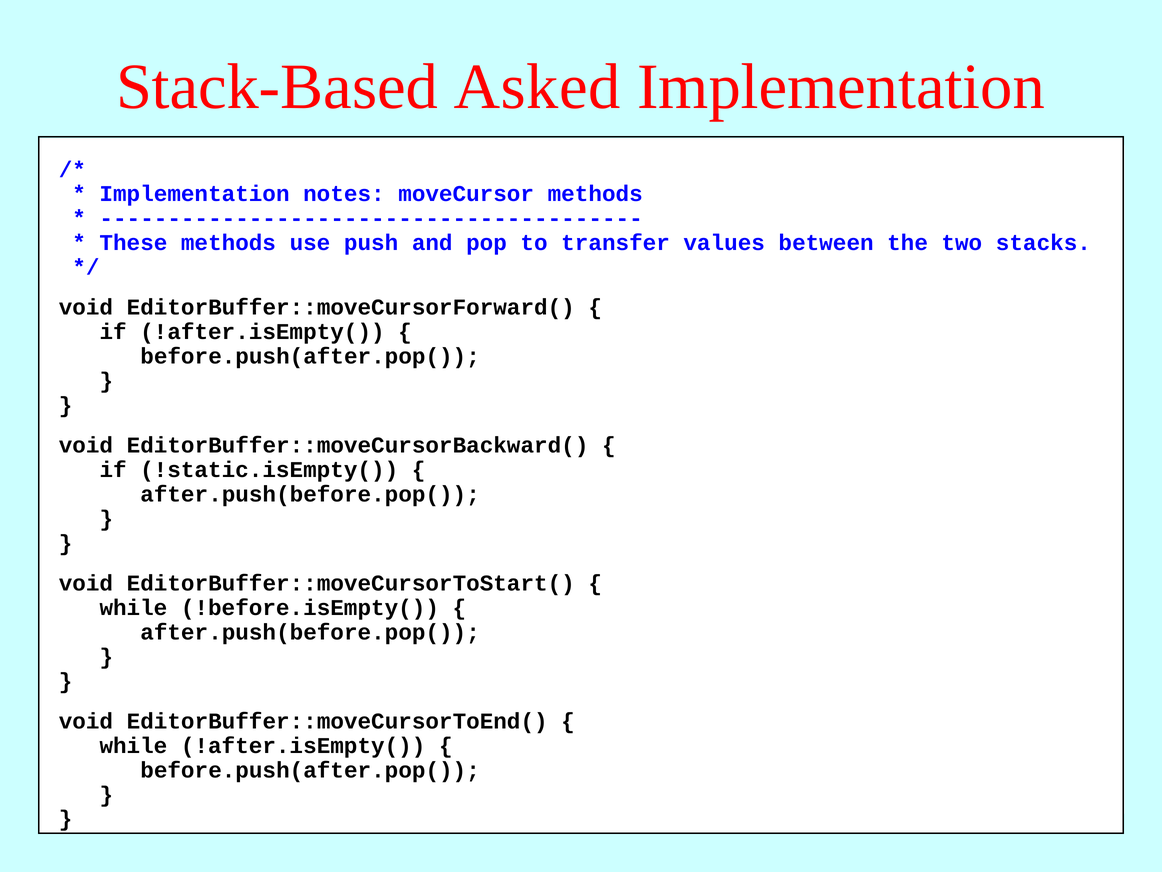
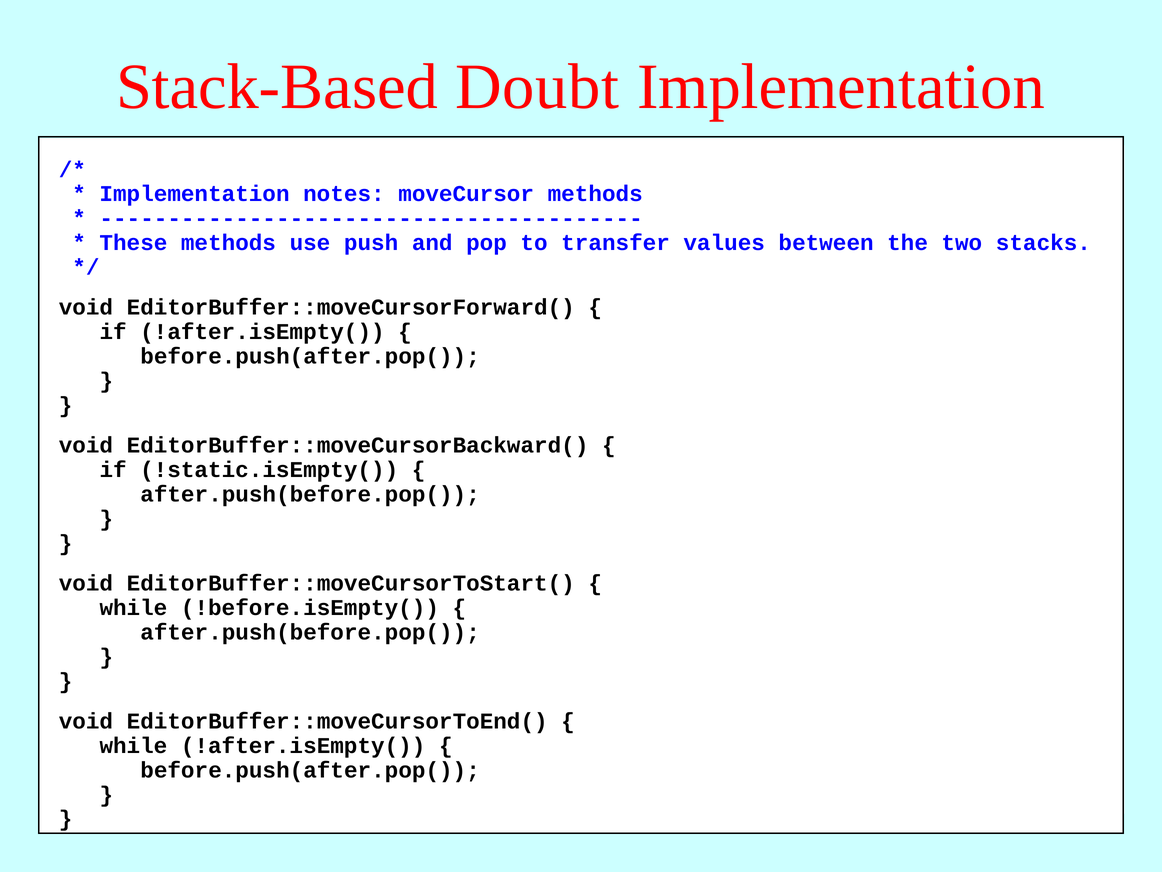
Asked: Asked -> Doubt (537, 87)
